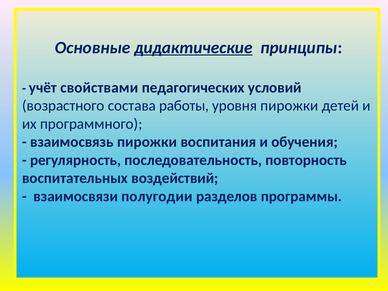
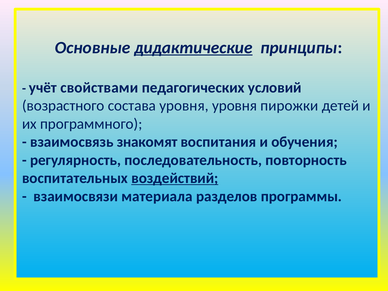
состава работы: работы -> уровня (184, 106)
взаимосвязь пирожки: пирожки -> знакомят (147, 142)
воздействий underline: none -> present (175, 178)
полугодии: полугодии -> материала (157, 196)
